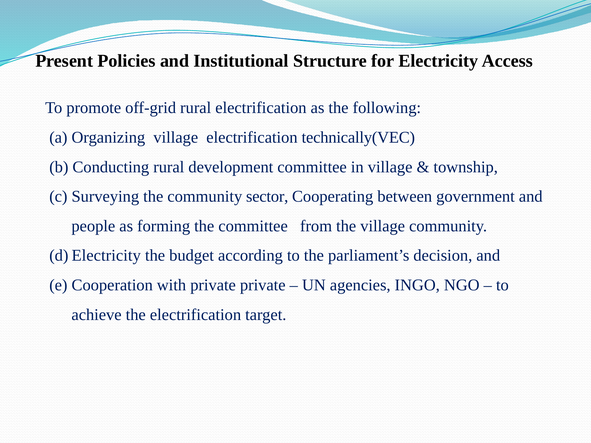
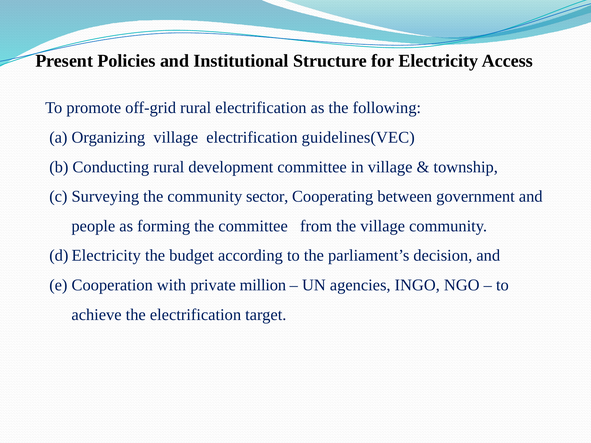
technically(VEC: technically(VEC -> guidelines(VEC (358, 138)
private private: private -> million (263, 285)
